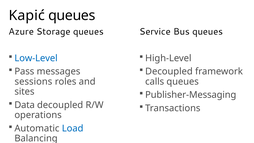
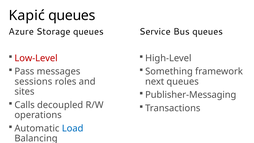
Low-Level colour: blue -> red (36, 58)
Decoupled: Decoupled -> Something (169, 71)
calls: calls -> next (155, 81)
Data: Data -> Calls (25, 105)
